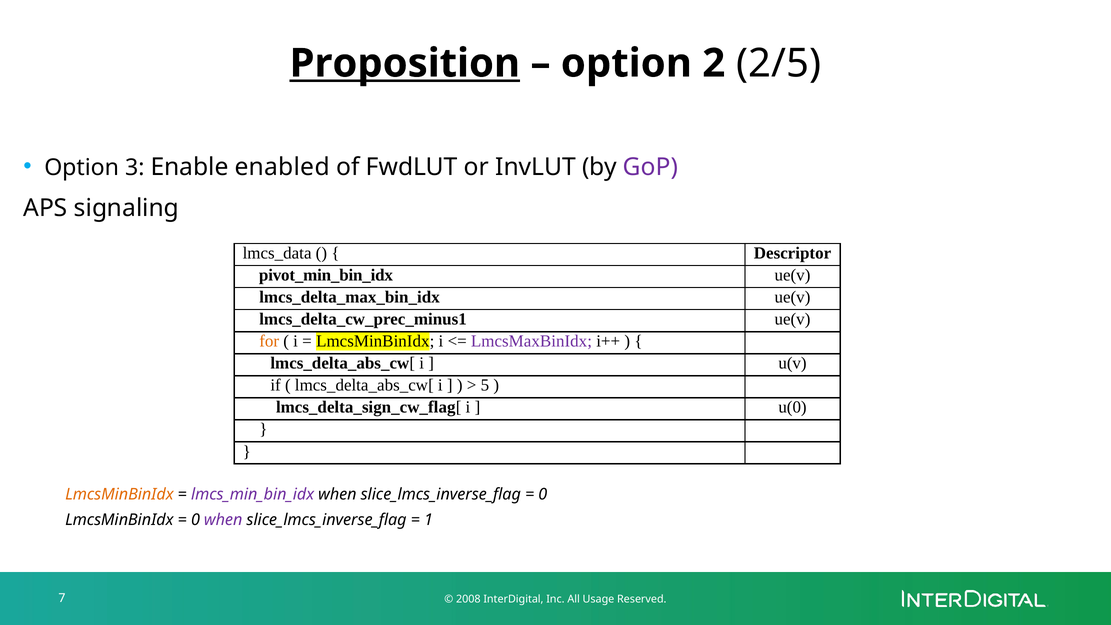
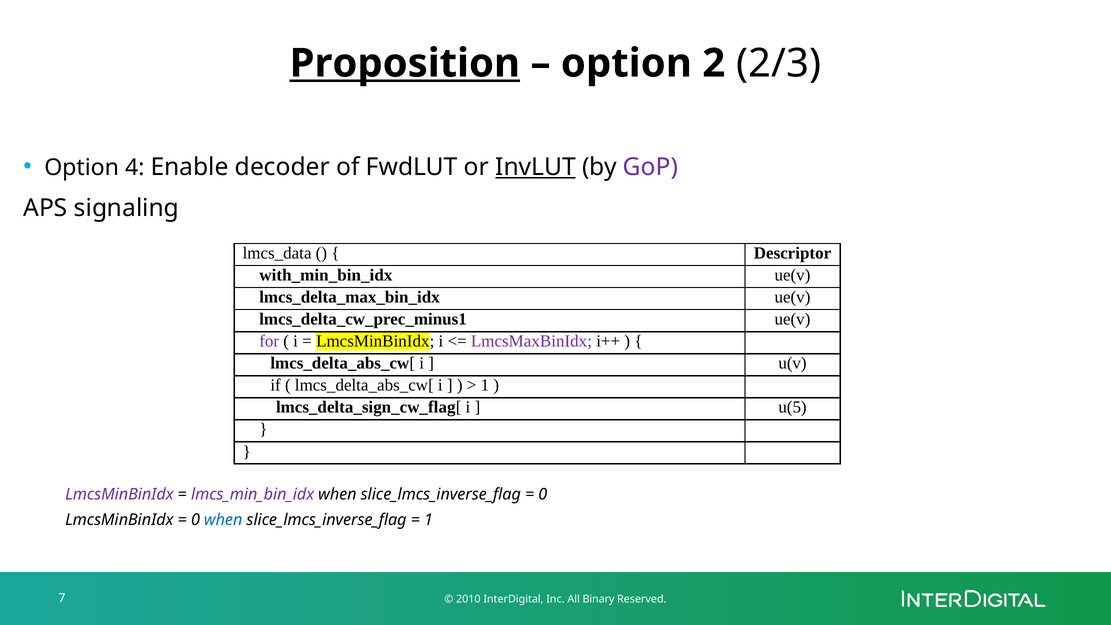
2/5: 2/5 -> 2/3 (779, 63)
3: 3 -> 4 (135, 168)
enabled: enabled -> decoder (282, 167)
InvLUT underline: none -> present (536, 167)
pivot_min_bin_idx: pivot_min_bin_idx -> with_min_bin_idx (326, 275)
for colour: orange -> purple (269, 341)
5: 5 -> 1 (485, 385)
u(0: u(0 -> u(5 (793, 407)
LmcsMinBinIdx colour: orange -> purple (119, 495)
when colour: purple -> blue (223, 520)
2008: 2008 -> 2010 (468, 599)
Usage: Usage -> Binary (599, 599)
